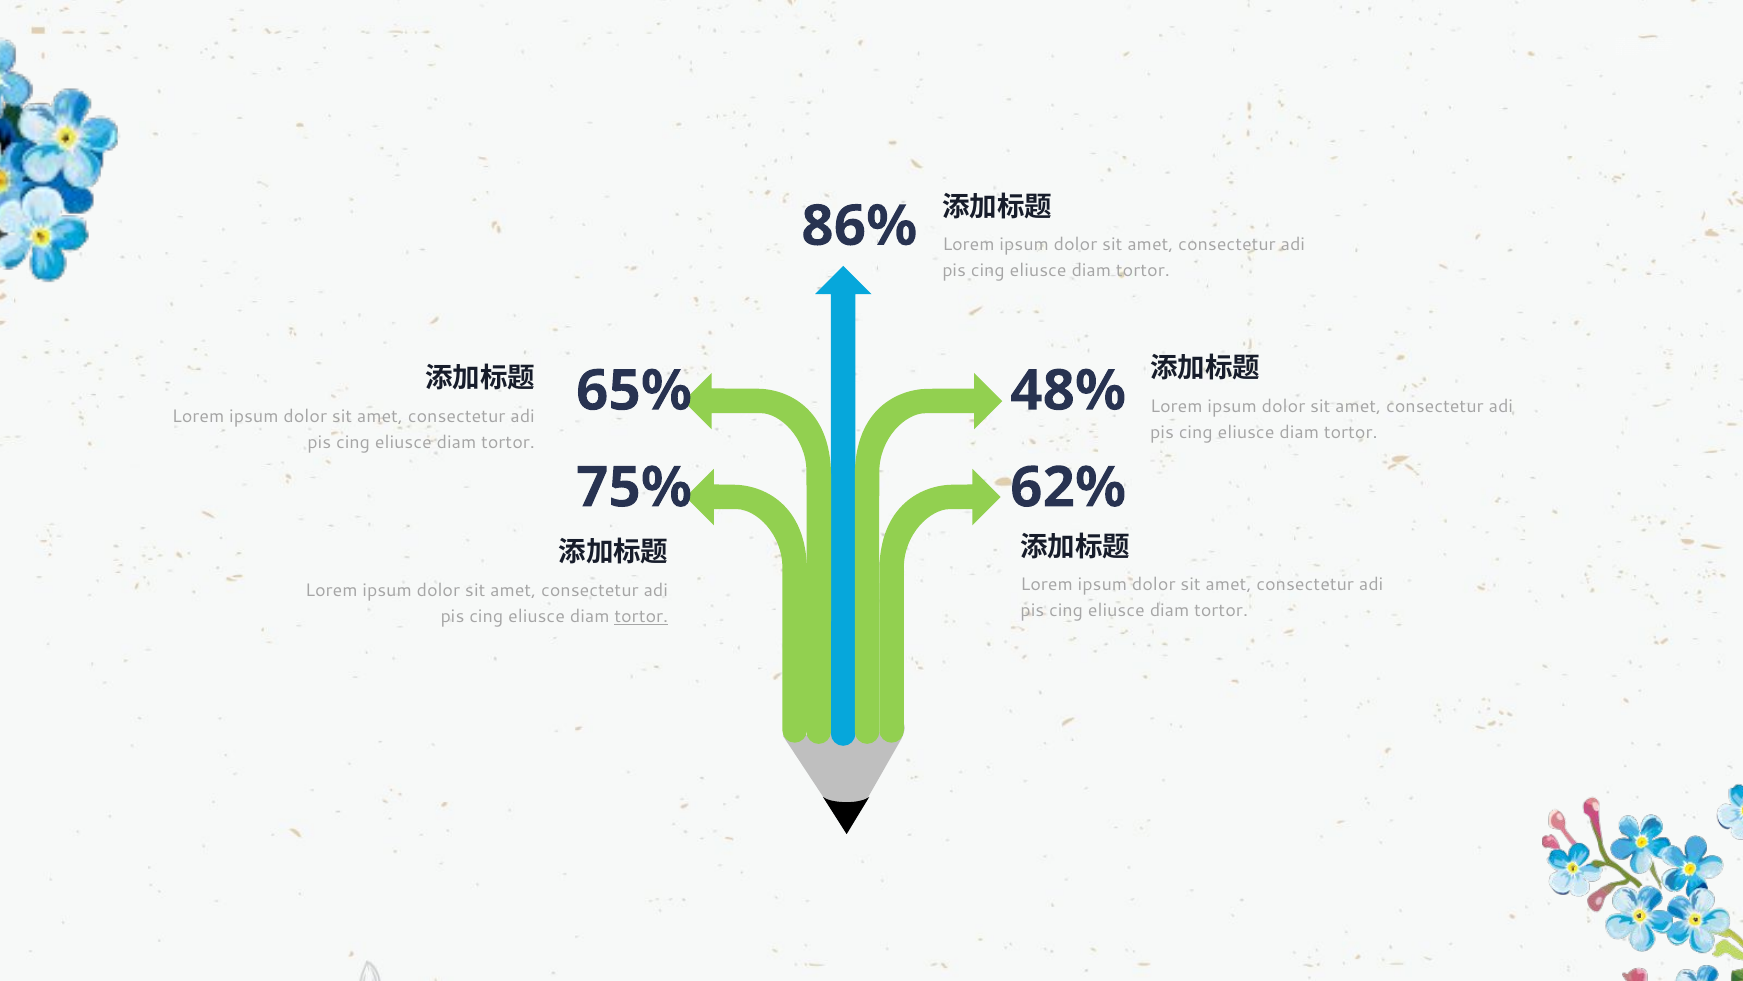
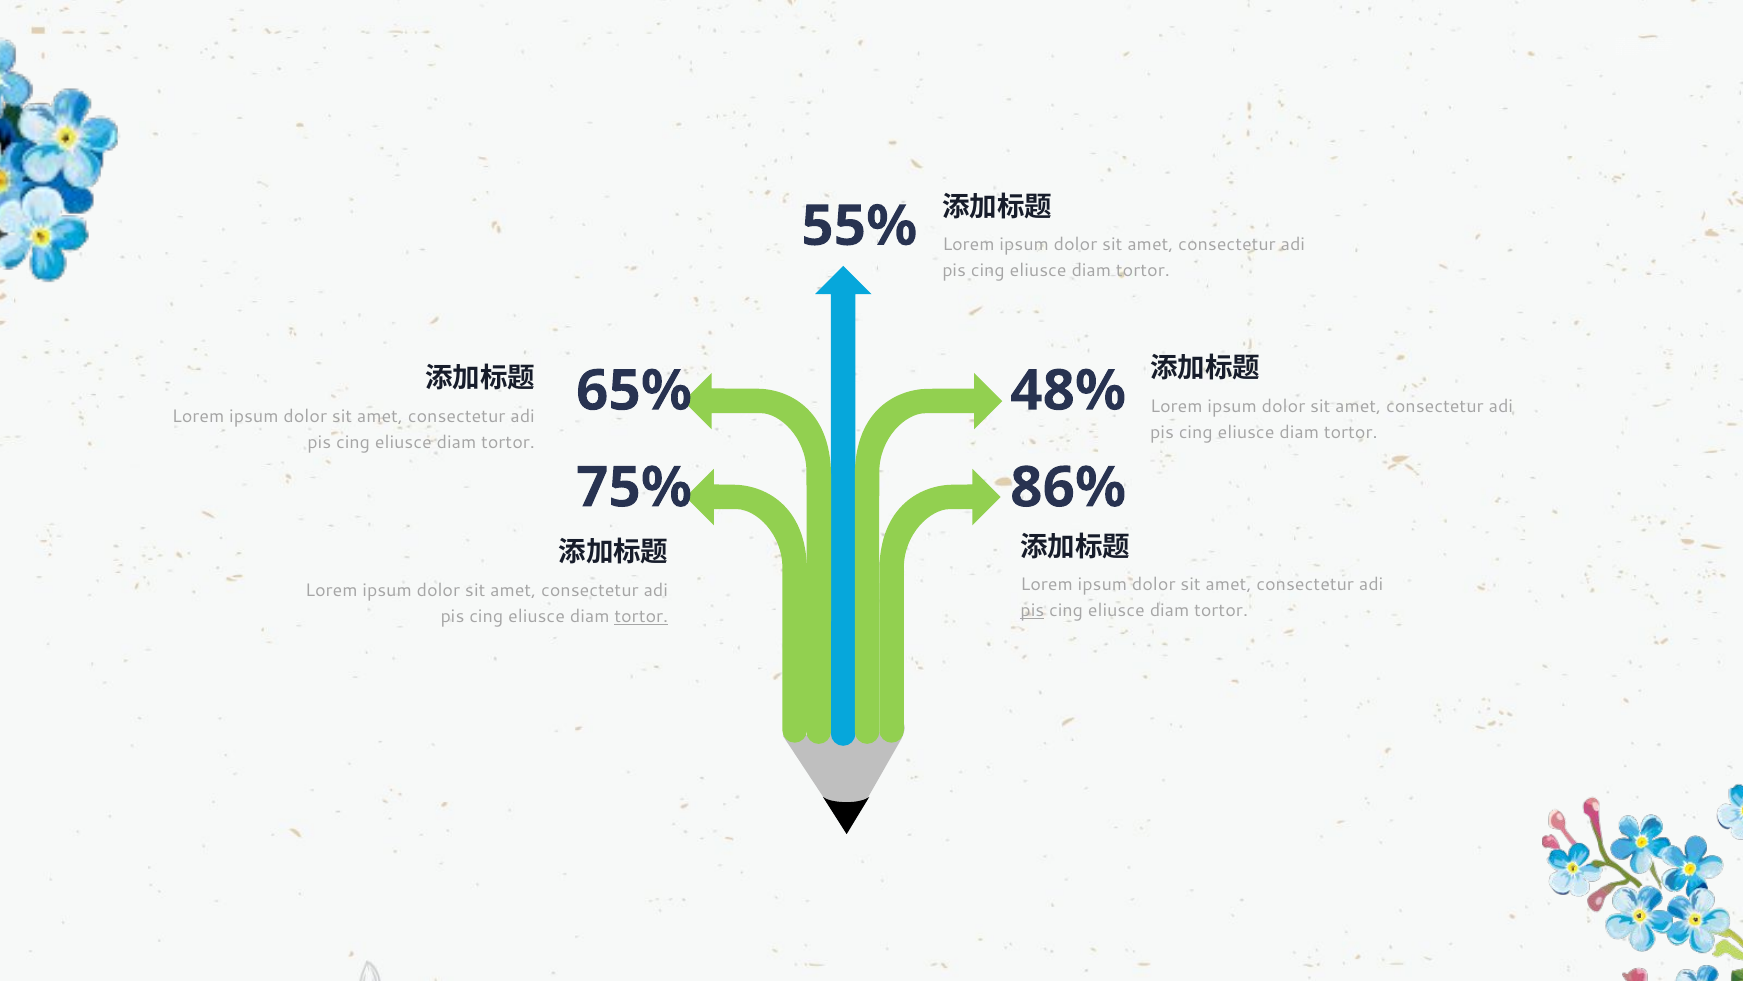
86%: 86% -> 55% (859, 226)
62%: 62% -> 86% (1068, 487)
pis underline: none -> present (1032, 611)
